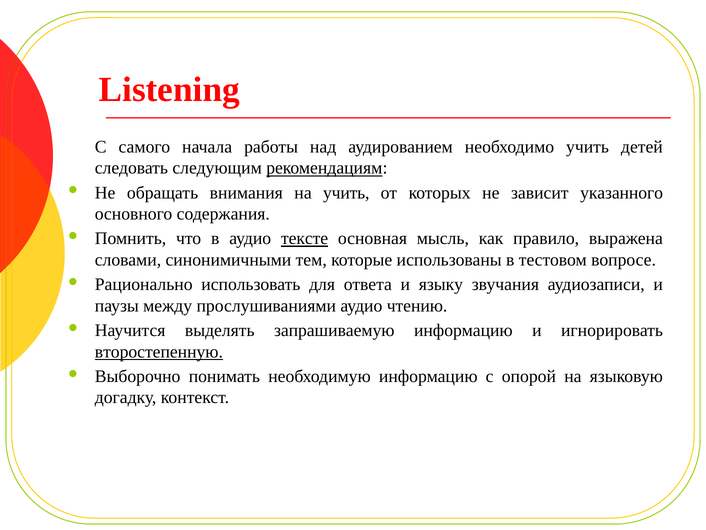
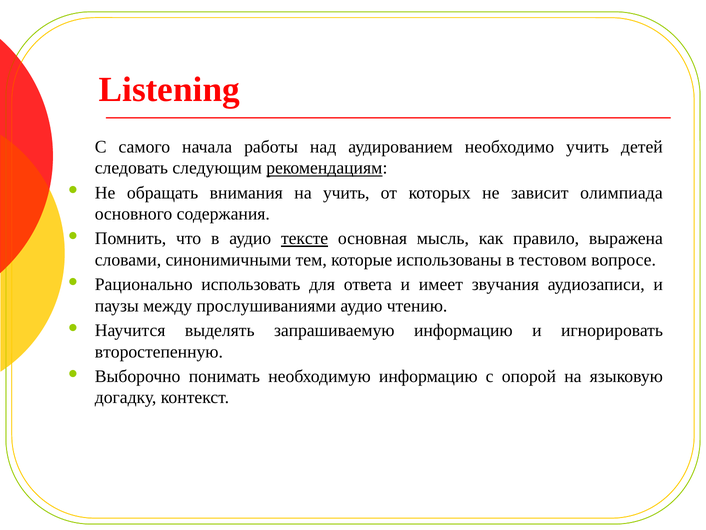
указанного: указанного -> олимпиада (621, 193)
языку: языку -> имеет (441, 284)
второстепенную underline: present -> none (159, 351)
